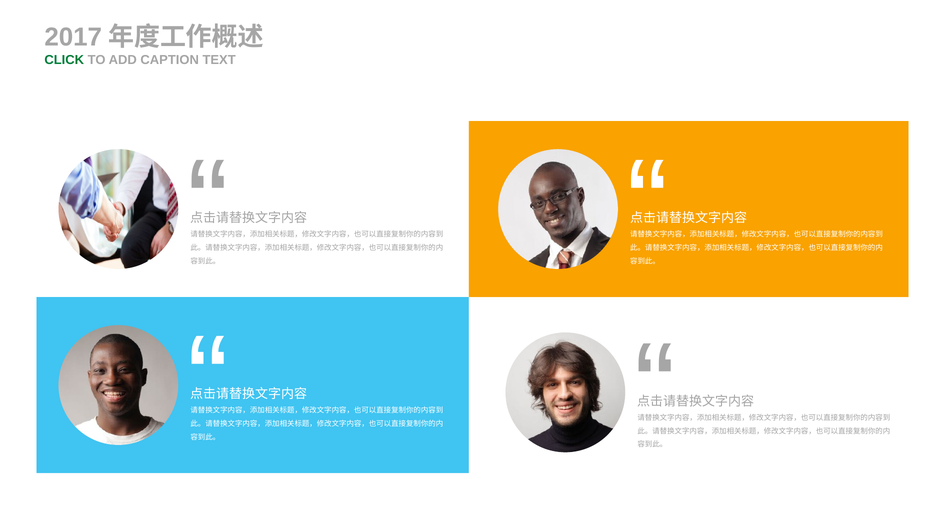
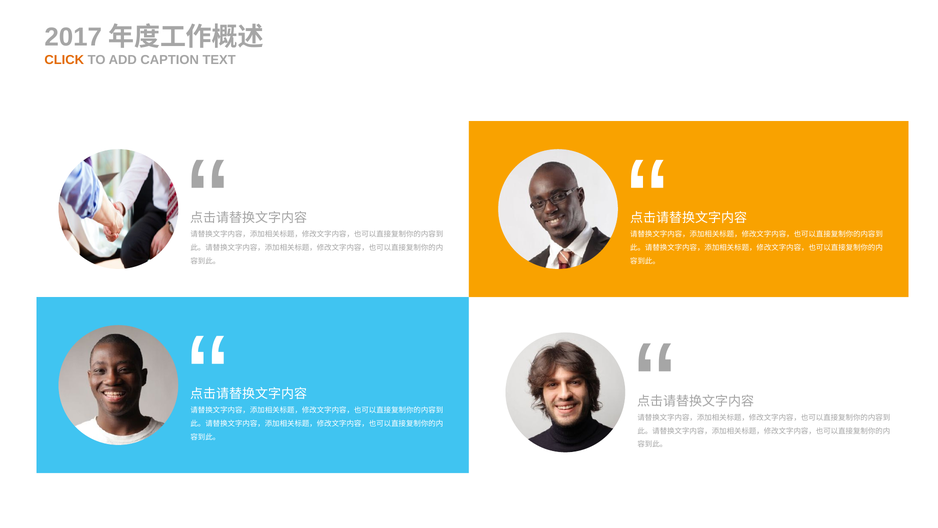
CLICK colour: green -> orange (64, 60)
